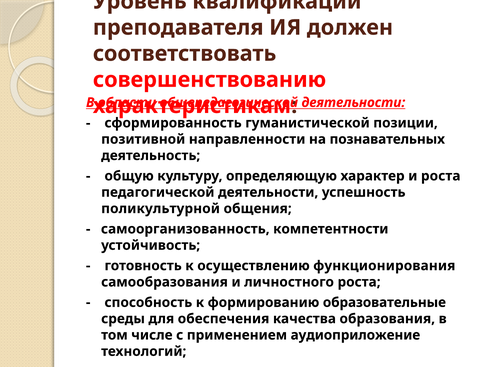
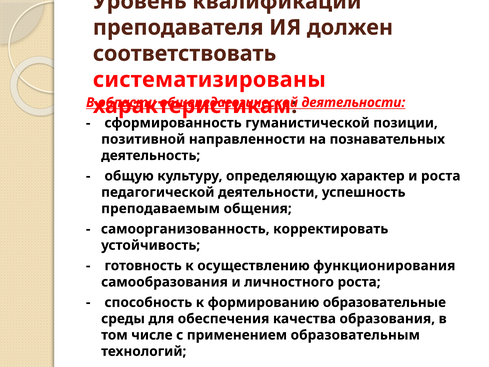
совершенствованию: совершенствованию -> систематизированы (209, 80)
поликультурной: поликультурной -> преподаваемым (161, 208)
компетентности: компетентности -> корректировать (331, 229)
аудиоприложение: аудиоприложение -> образовательным (355, 335)
